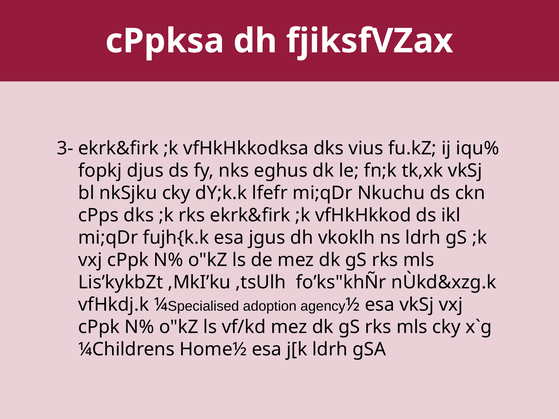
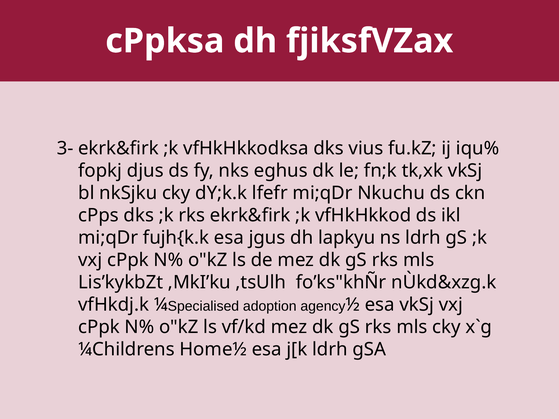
vkoklh: vkoklh -> lapkyu (347, 238)
